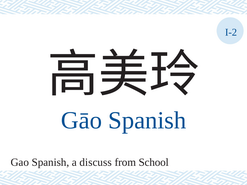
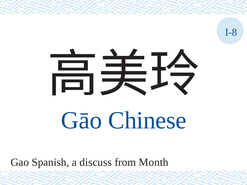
I-2: I-2 -> I-8 (231, 32)
Gāo Spanish: Spanish -> Chinese (147, 121)
School: School -> Month (154, 163)
